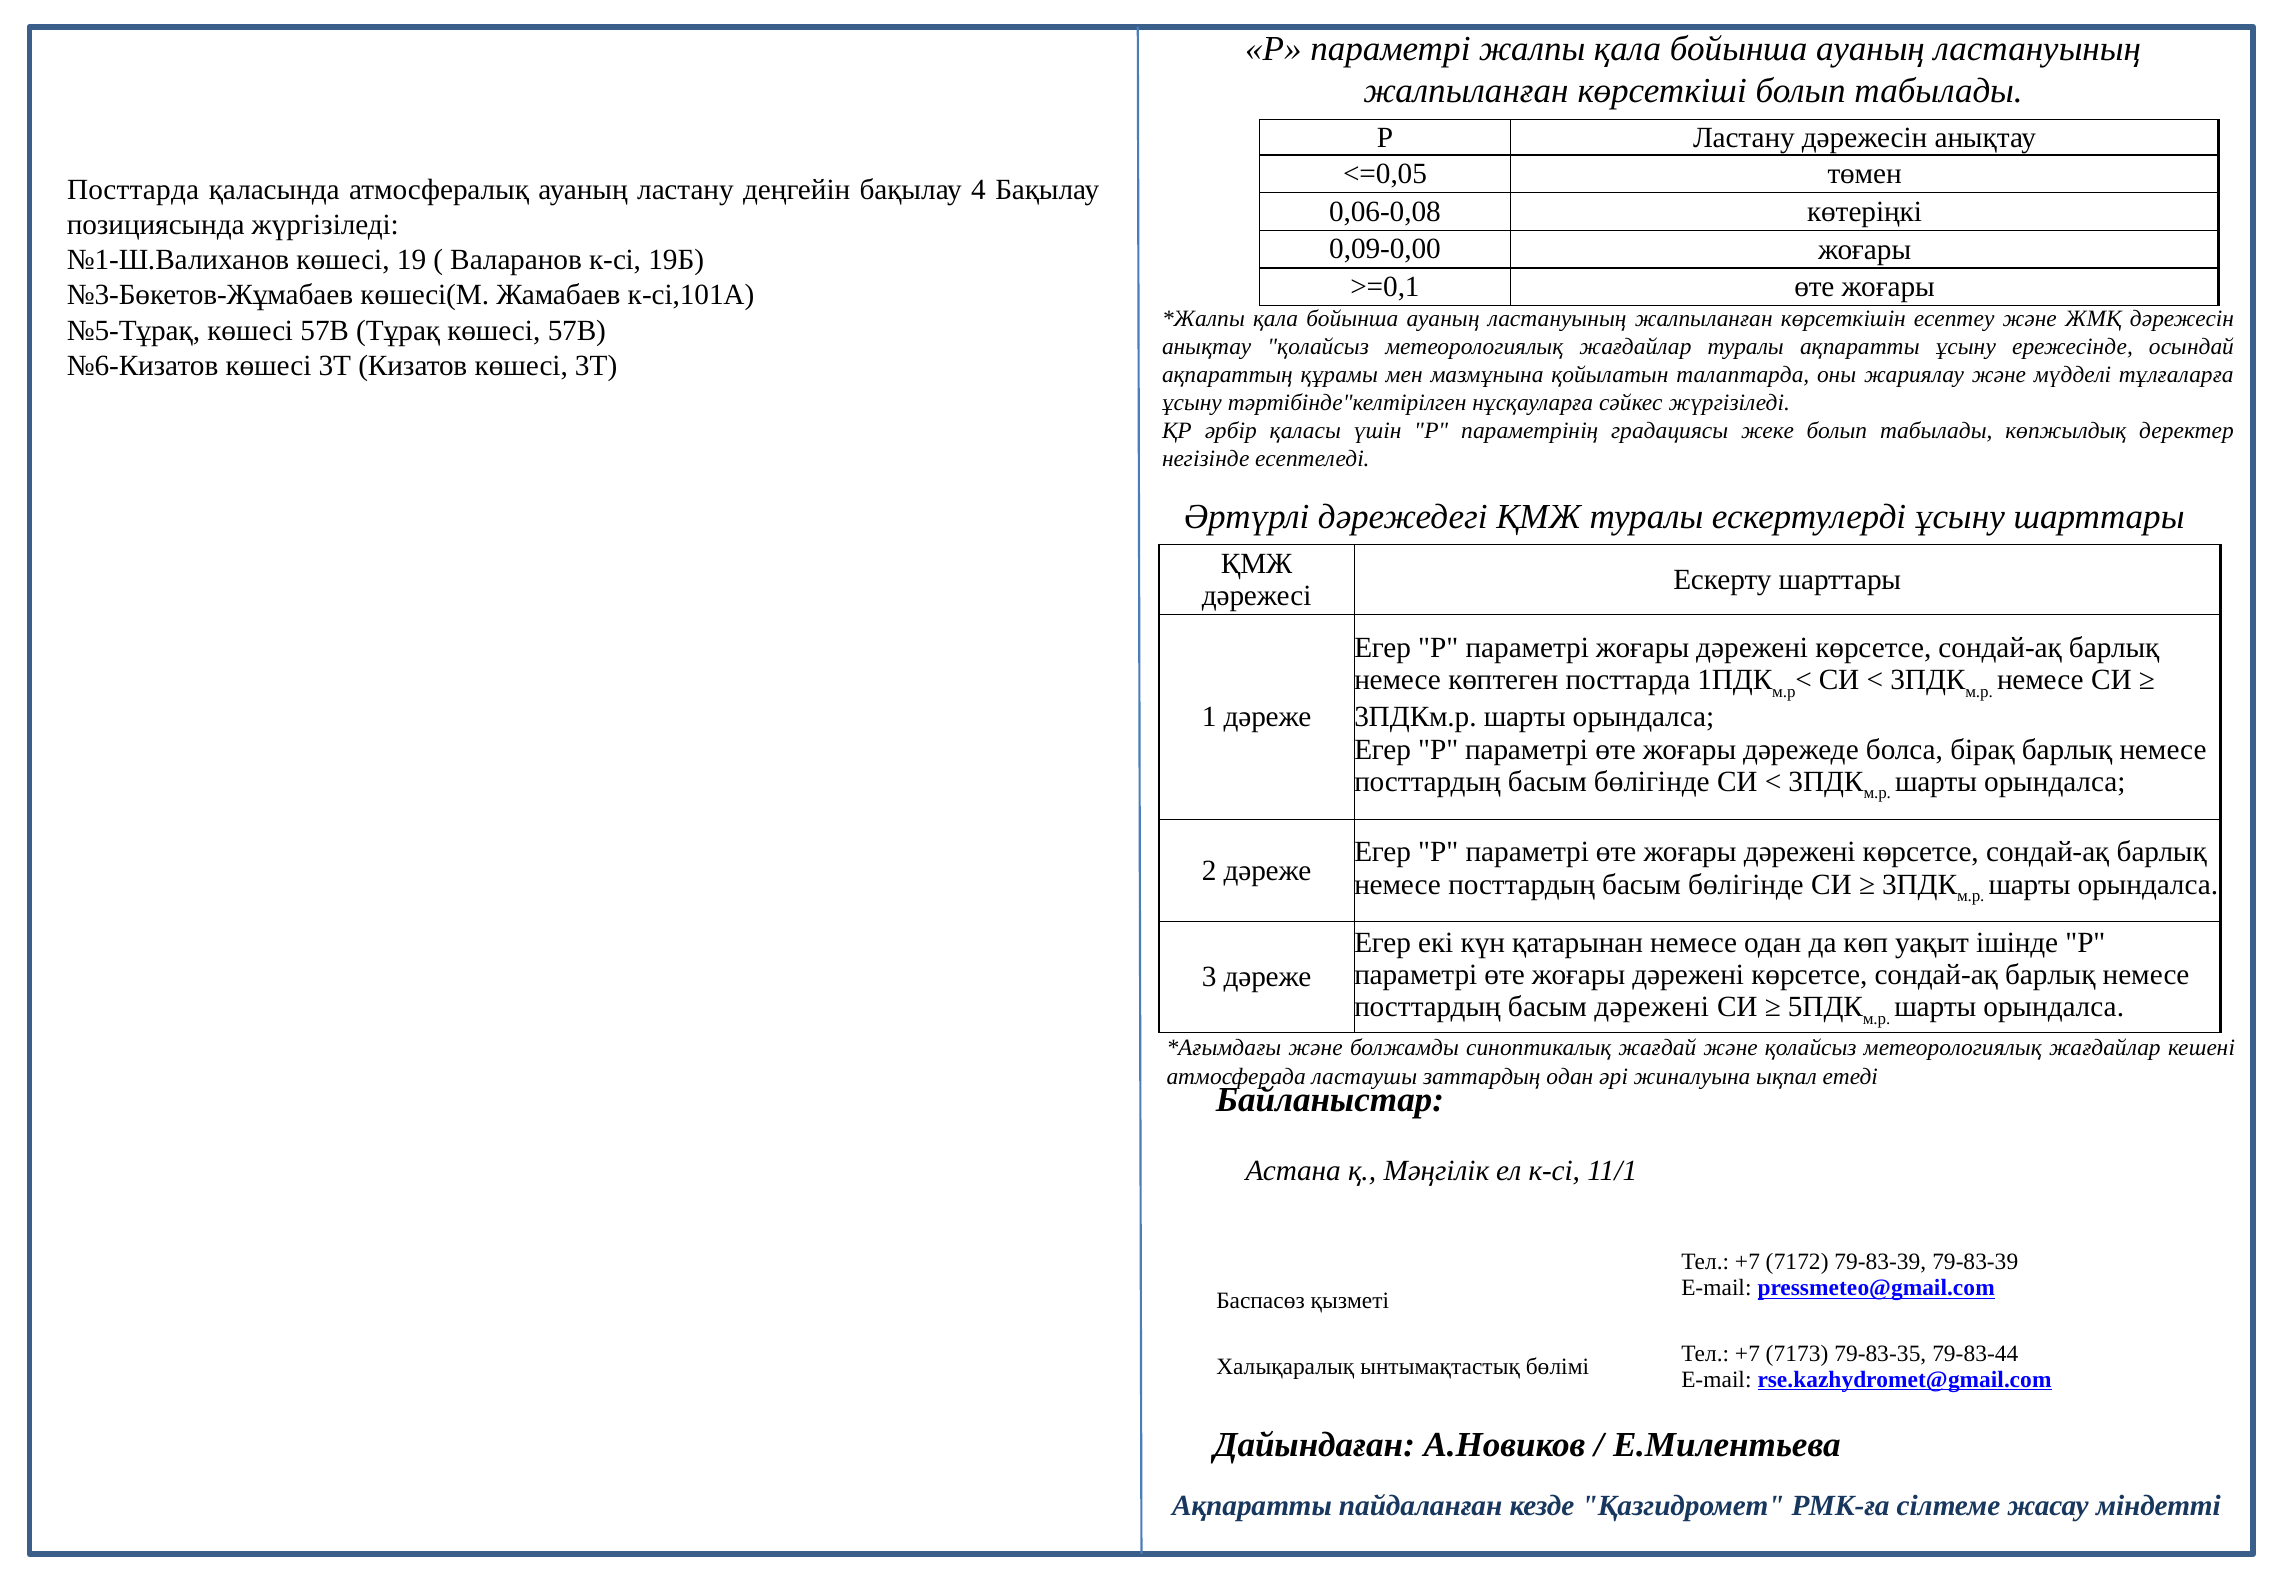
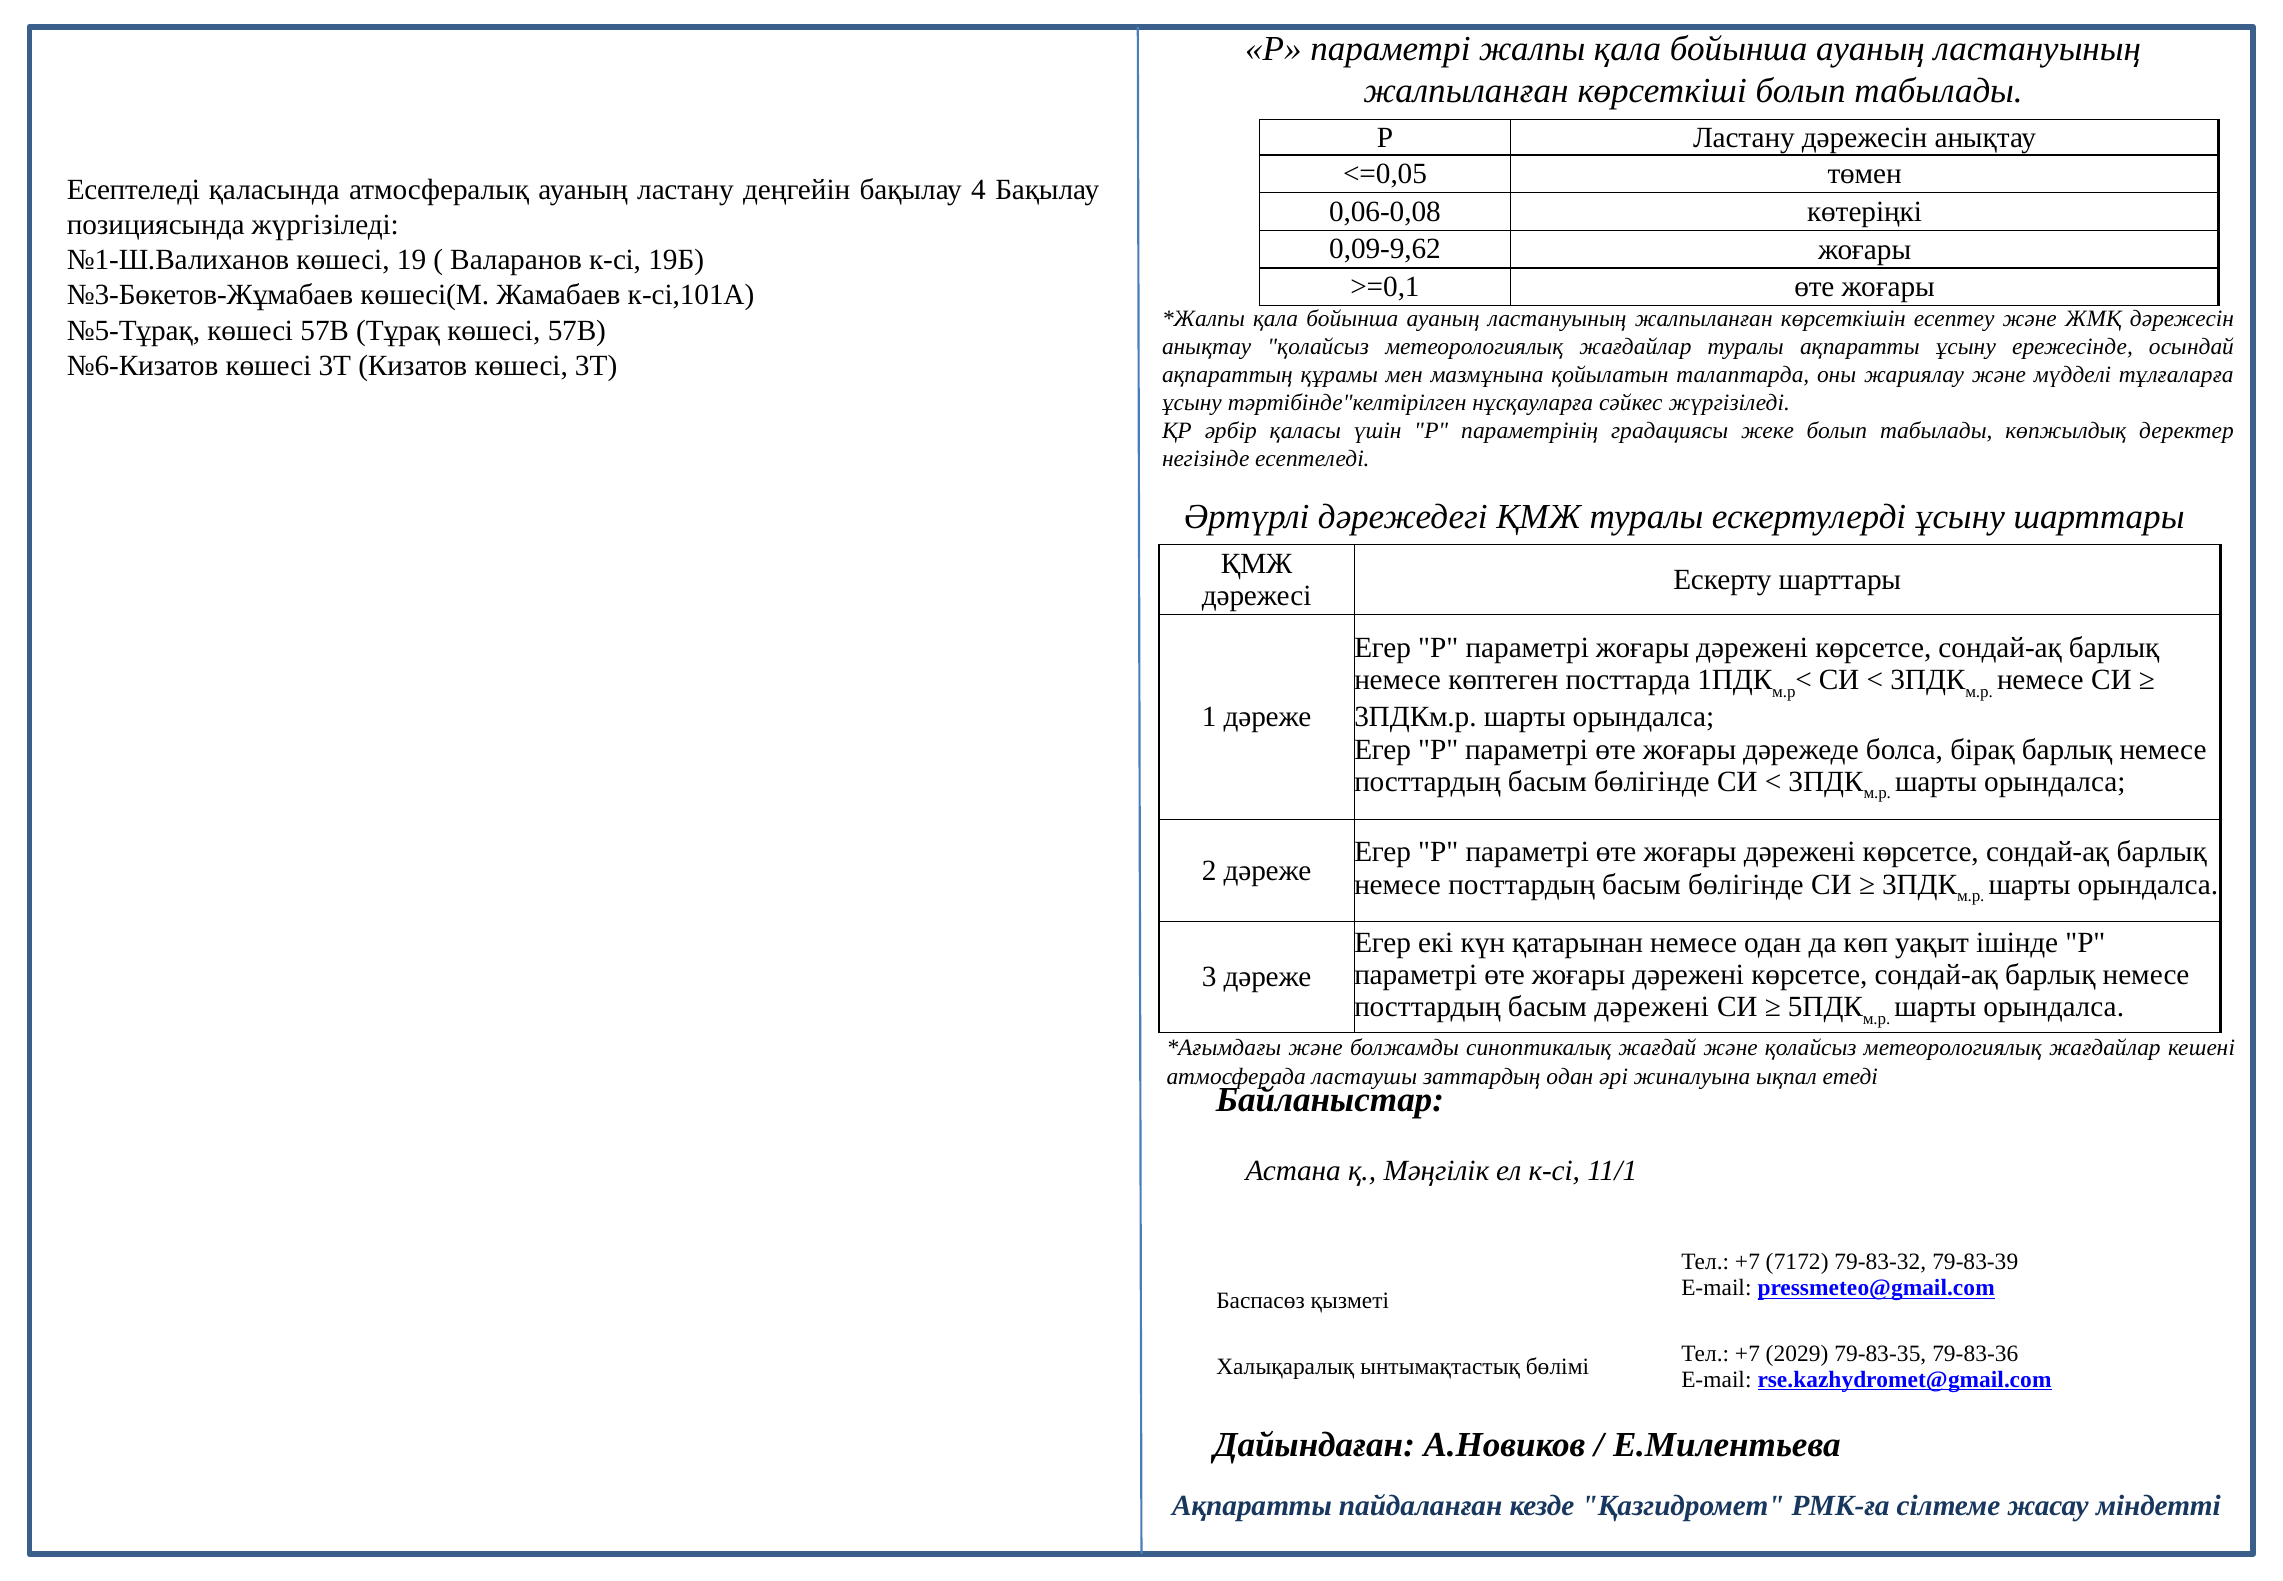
Посттарда: Посттарда -> Есептеледі (133, 190)
0,09-0,00: 0,09-0,00 -> 0,09-9,62 (1385, 249)
7172 79-83-39: 79-83-39 -> 79-83-32 (1880, 1262)
7173: 7173 -> 2029 (1797, 1353)
79-83-44: 79-83-44 -> 79-83-36 (1975, 1353)
